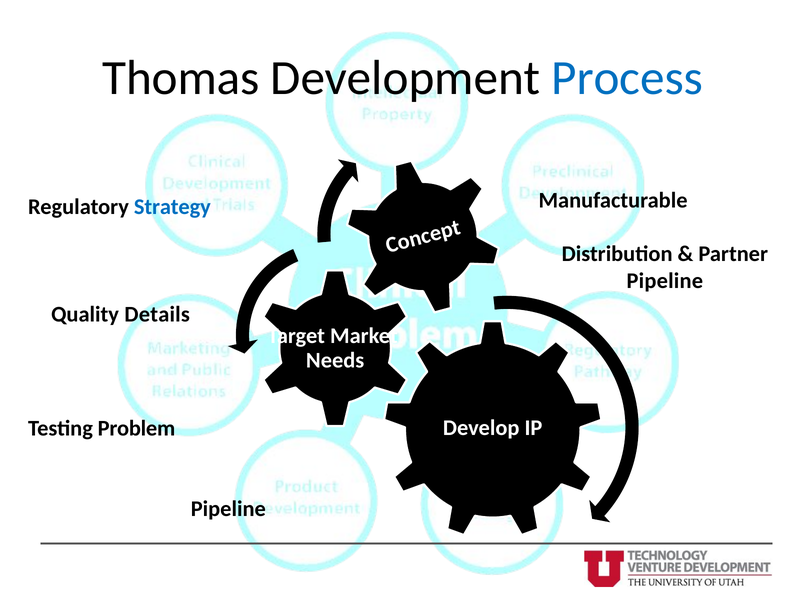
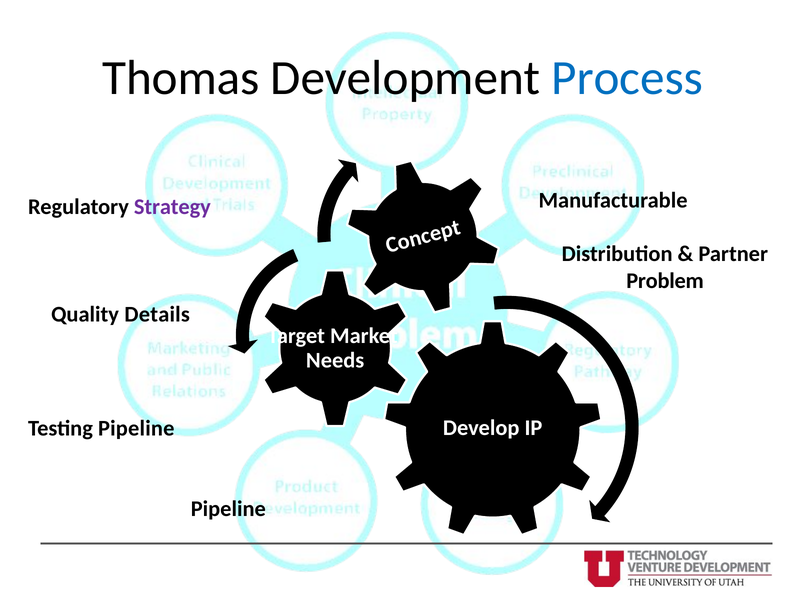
Strategy colour: blue -> purple (172, 207)
Pipeline: Pipeline -> Problem (665, 281)
Testing Problem: Problem -> Pipeline (136, 429)
